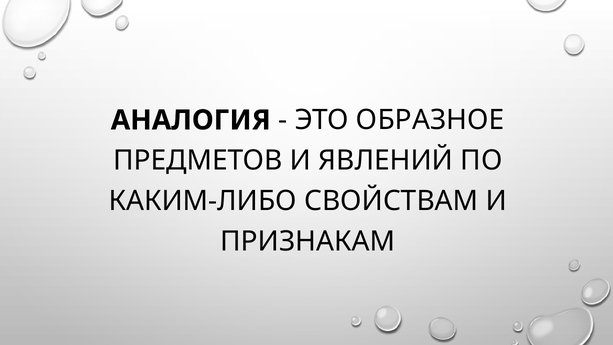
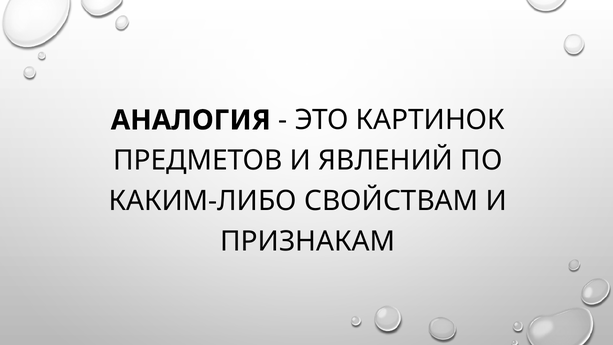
ОБРАЗНОЕ: ОБРАЗНОЕ -> КАРТИНОК (430, 120)
